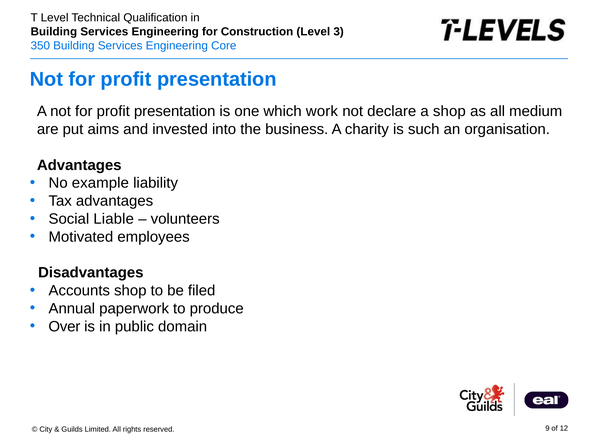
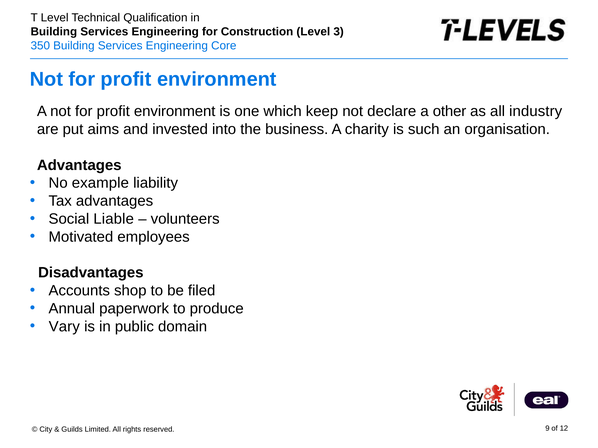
presentation: presentation -> environment (217, 79)
presentation: presentation -> environment (175, 112)
work: work -> keep (322, 112)
a shop: shop -> other (450, 112)
medium: medium -> industry (536, 112)
Over: Over -> Vary (64, 327)
